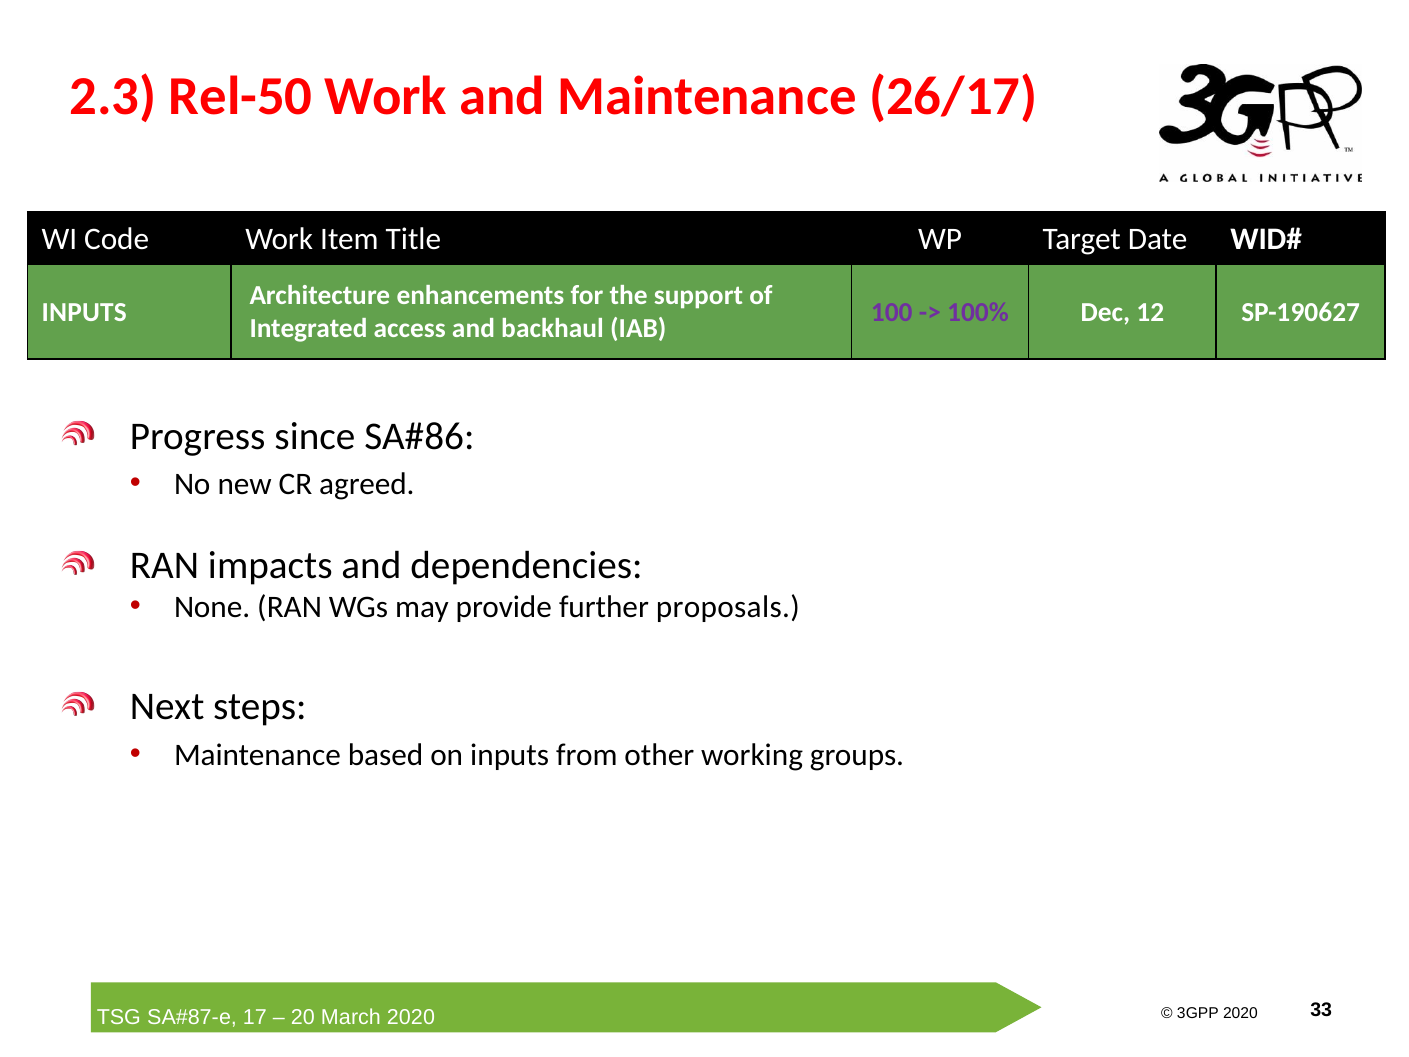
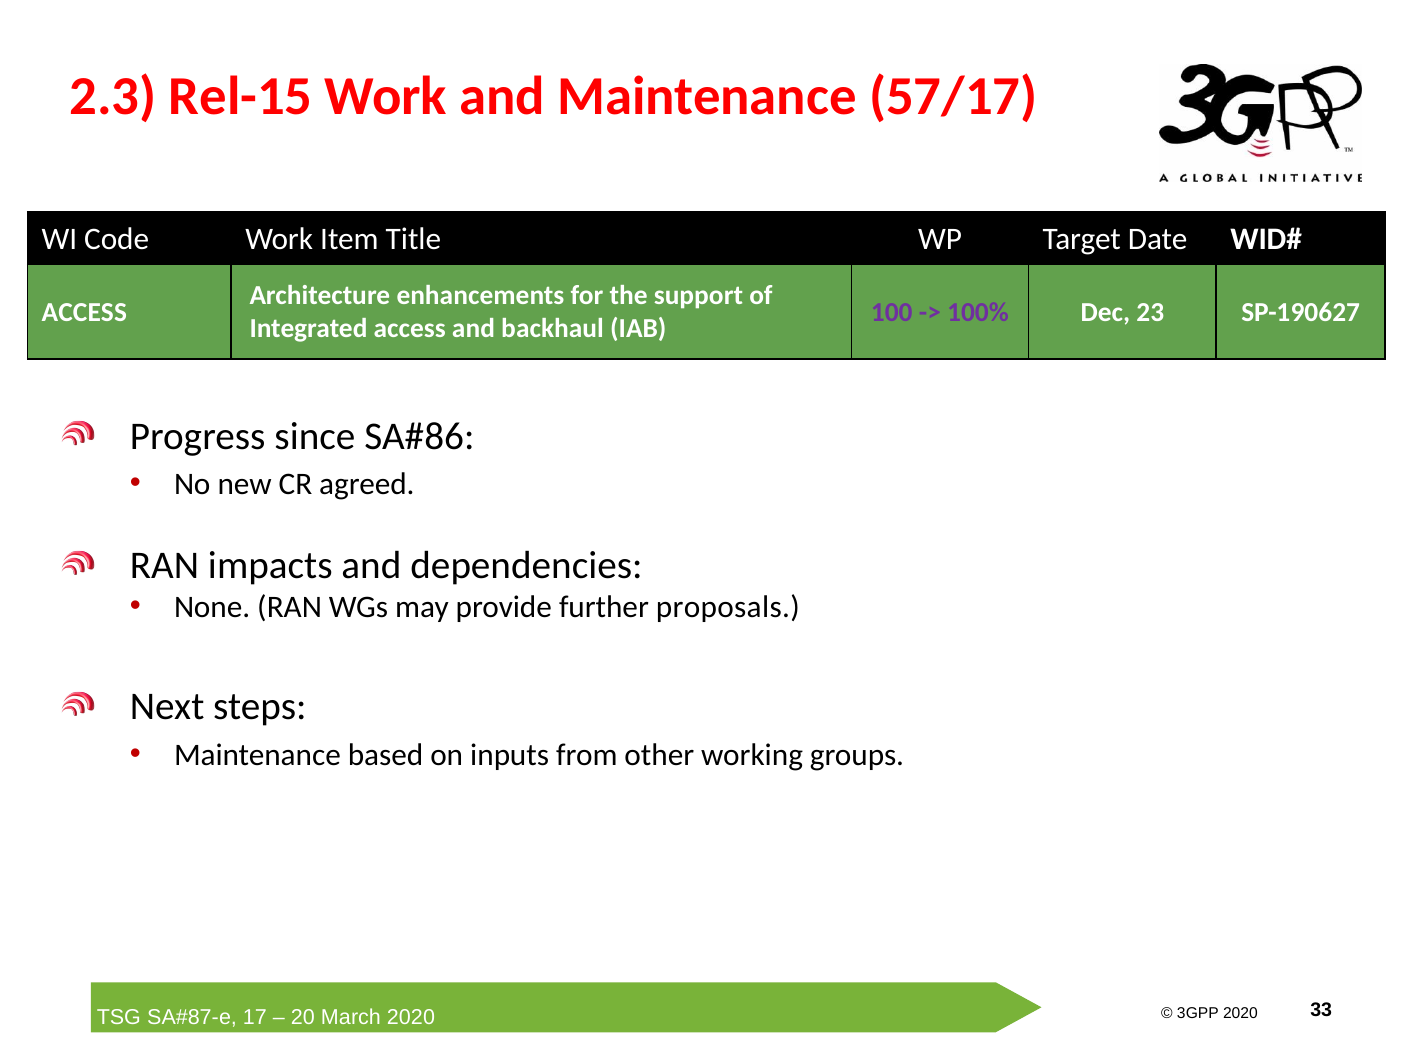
Rel-50: Rel-50 -> Rel-15 (241, 97)
26/17: 26/17 -> 57/17 (953, 97)
INPUTS: INPUTS -> ACCESS (84, 312)
12: 12 -> 23 (1150, 312)
